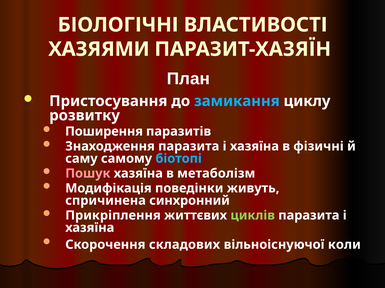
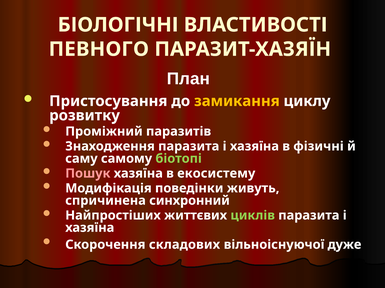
ХАЗЯЯМИ: ХАЗЯЯМИ -> ПЕВНОГО (99, 49)
замикання colour: light blue -> yellow (237, 101)
Поширення: Поширення -> Проміжний (104, 132)
біотопі colour: light blue -> light green (179, 159)
метаболізм: метаболізм -> екосистему (216, 174)
Прикріплення: Прикріплення -> Найпростіших (113, 216)
коли: коли -> дуже (344, 245)
